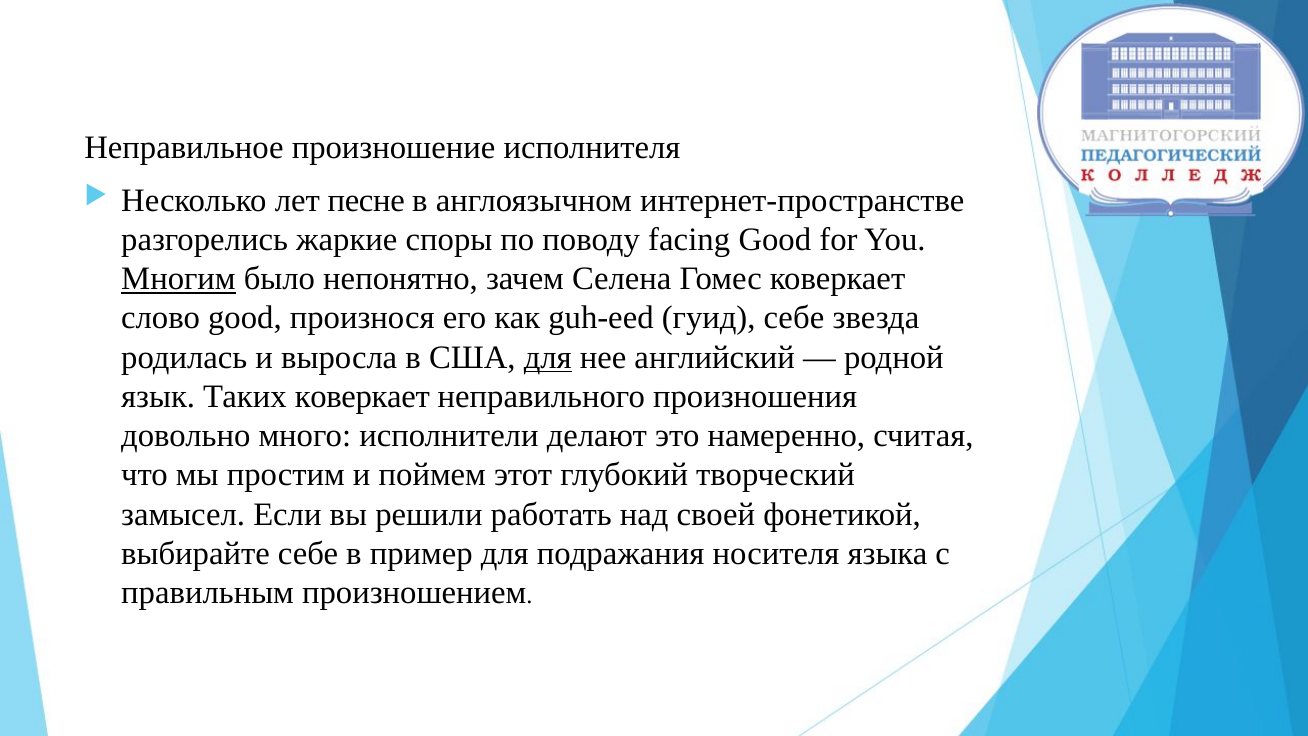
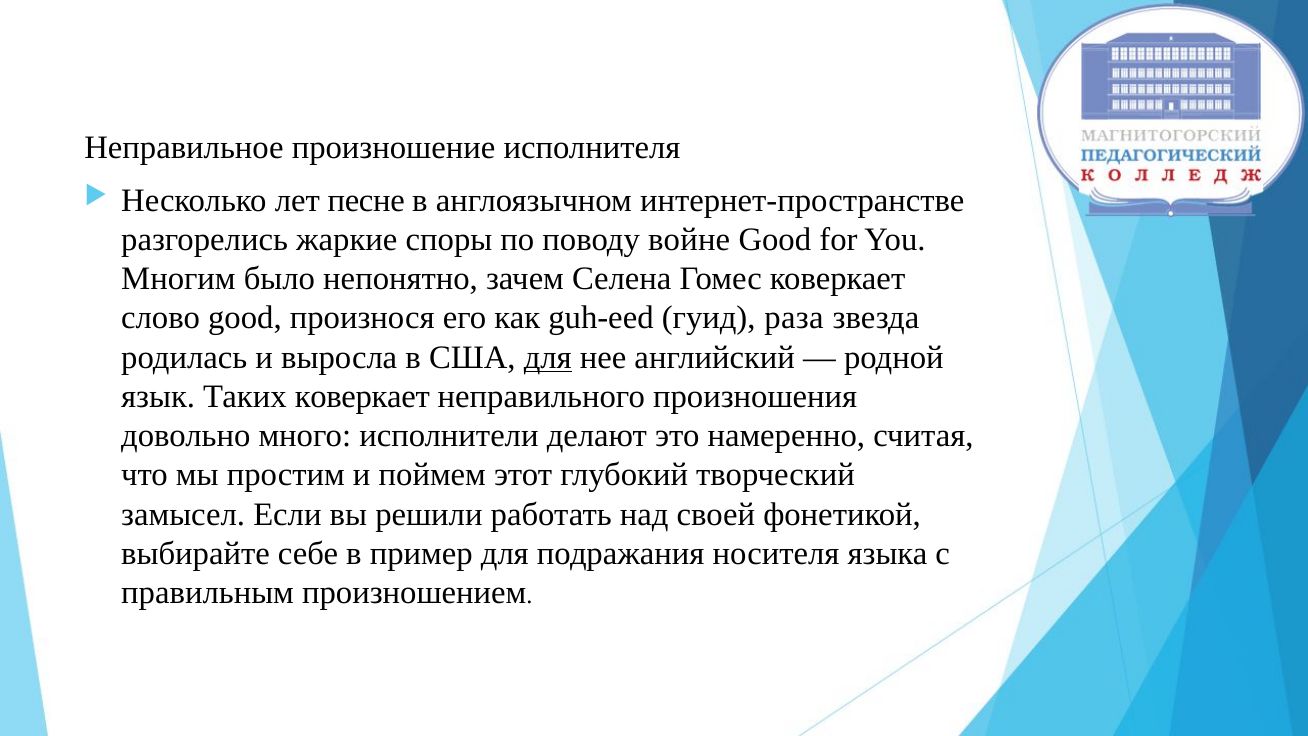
facing: facing -> войне (689, 240)
Многим underline: present -> none (178, 279)
гуид себе: себе -> раза (794, 318)
